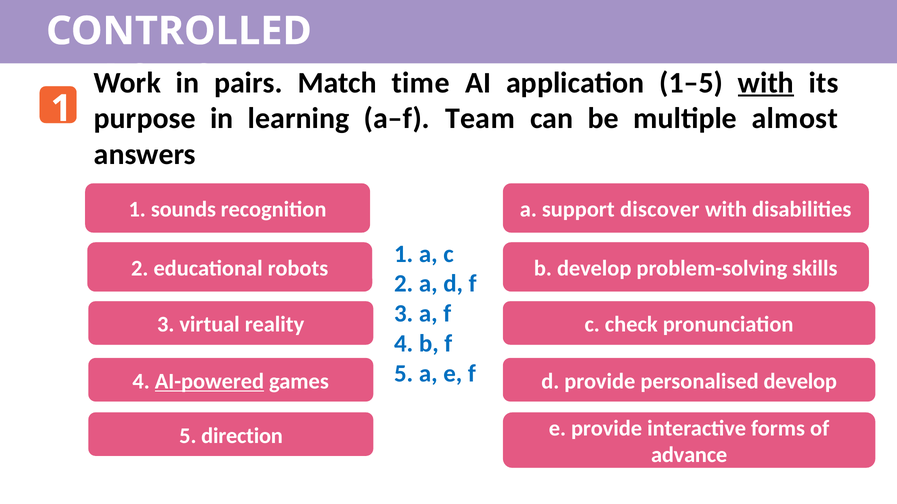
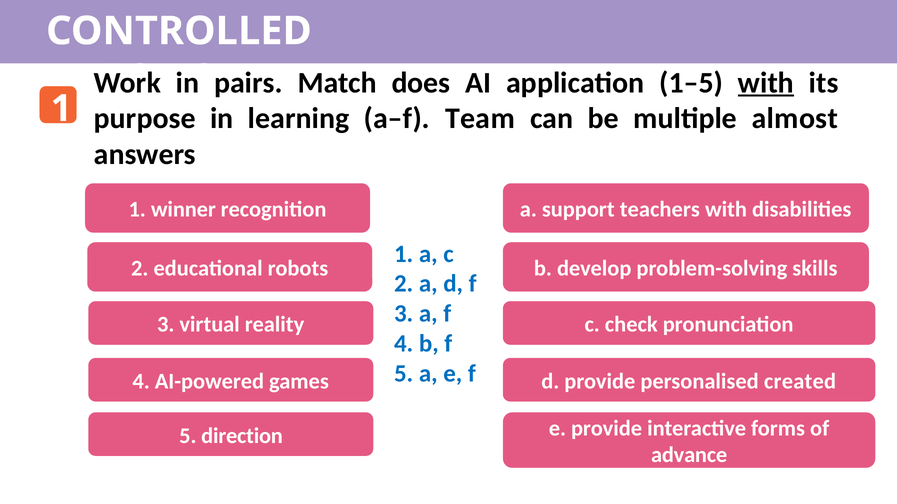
time: time -> does (421, 83)
sounds: sounds -> winner (183, 210)
discover: discover -> teachers (660, 210)
AI-powered underline: present -> none (209, 382)
personalised develop: develop -> created (800, 382)
